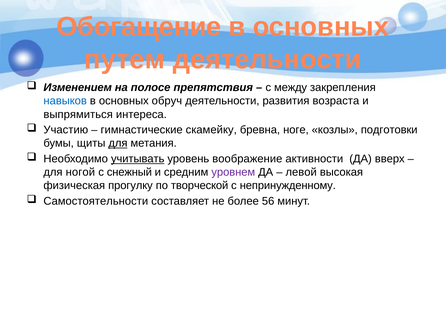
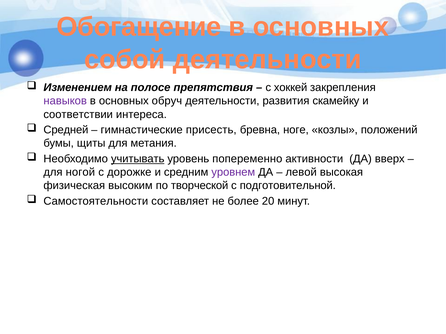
путем: путем -> собой (125, 60)
между: между -> хоккей (291, 88)
навыков colour: blue -> purple (65, 101)
возраста: возраста -> скамейку (336, 101)
выпрямиться: выпрямиться -> соответствии (78, 115)
Участию: Участию -> Средней (66, 130)
скамейку: скамейку -> присесть (211, 130)
подготовки: подготовки -> положений (389, 130)
для underline: present -> none (118, 144)
воображение: воображение -> попеременно (247, 159)
снежный: снежный -> дорожке (129, 172)
прогулку: прогулку -> высоким (130, 186)
непринужденному: непринужденному -> подготовительной (288, 186)
56: 56 -> 20 (268, 201)
